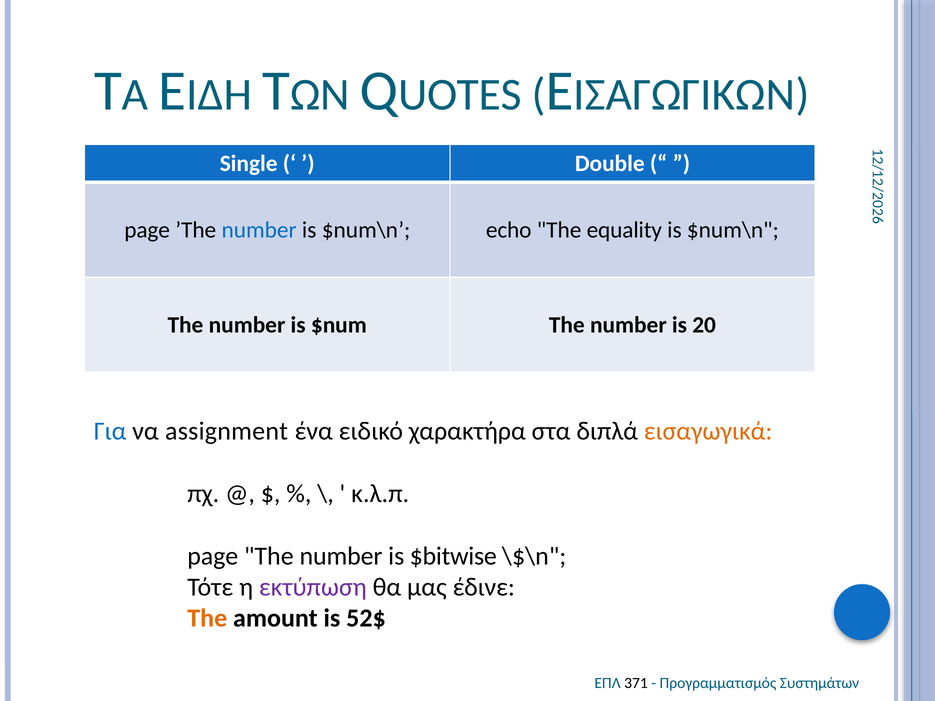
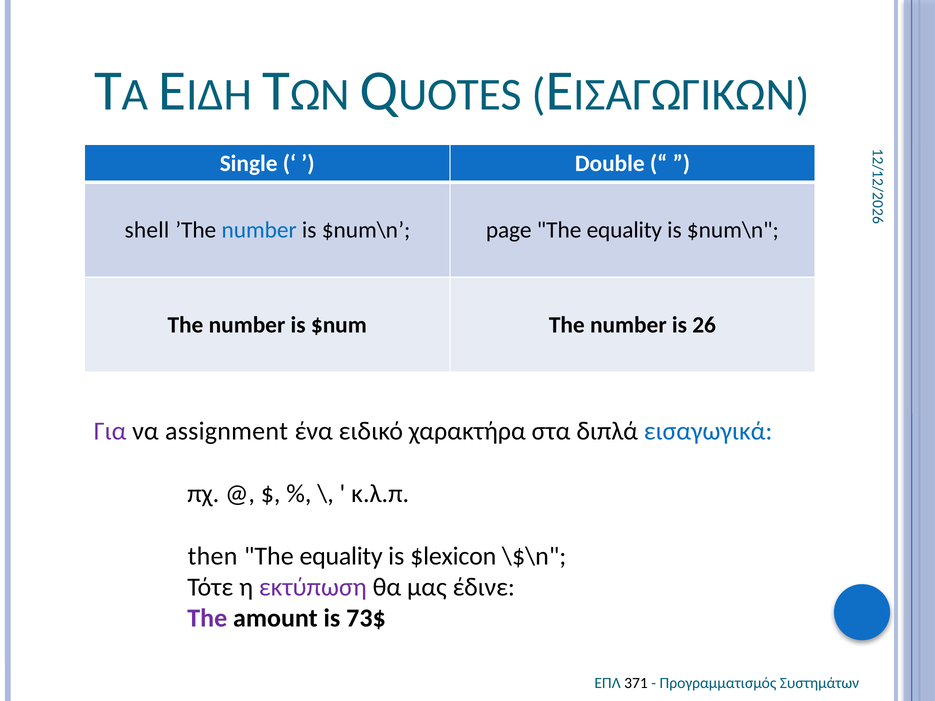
page: page -> shell (147, 230)
echo: echo -> page (509, 230)
20: 20 -> 26 (704, 325)
Για colour: blue -> purple (110, 431)
εισαγωγικά colour: orange -> blue (708, 431)
page: page -> then (213, 556)
number: number -> equality (341, 556)
$bitwise: $bitwise -> $lexicon (453, 556)
The colour: orange -> purple (207, 619)
52$: 52$ -> 73$ (366, 619)
